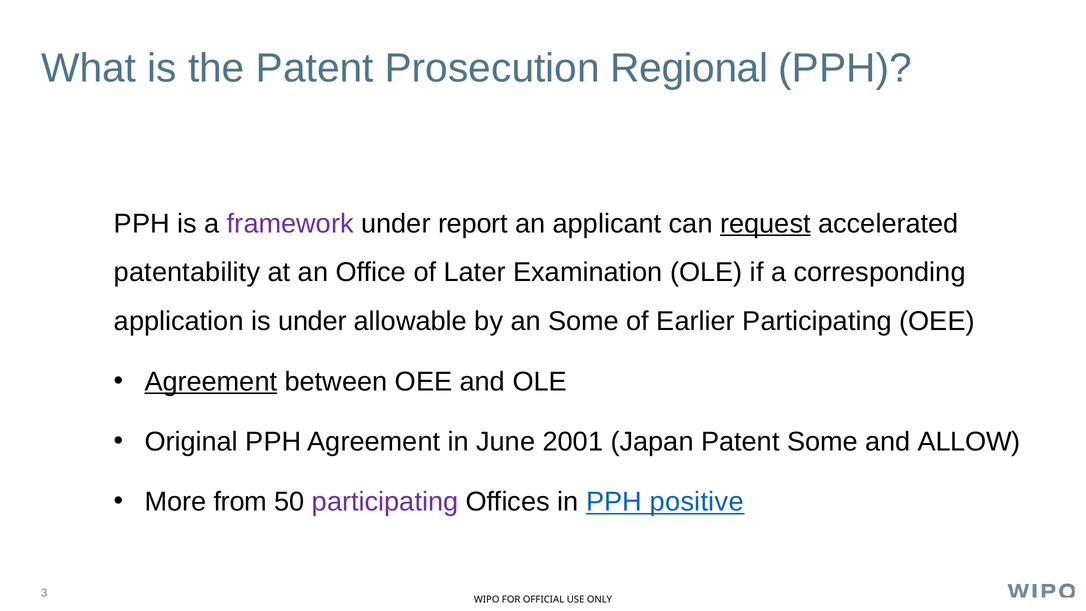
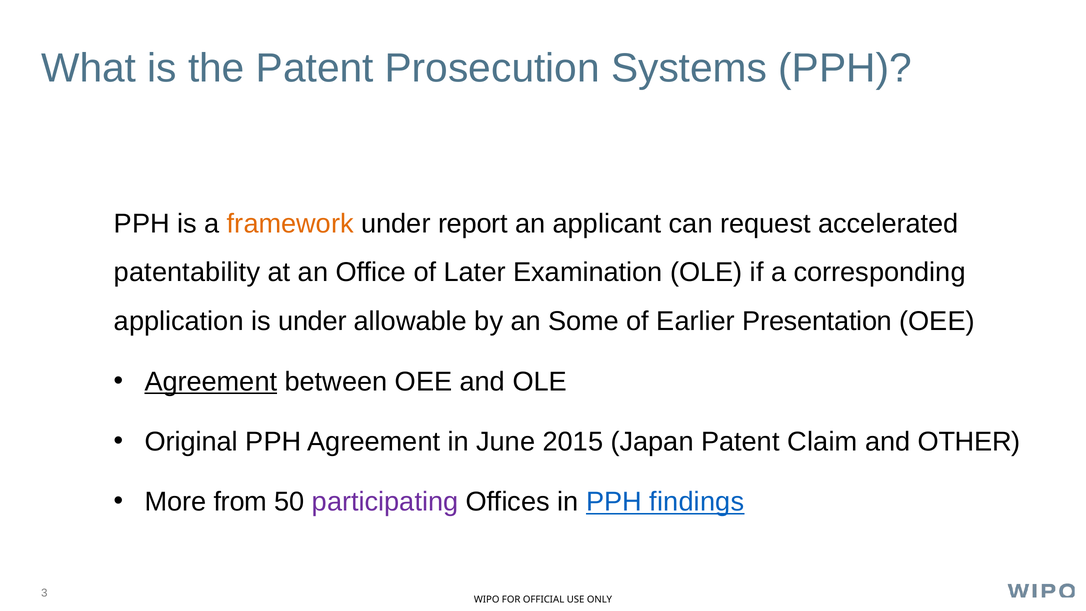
Regional: Regional -> Systems (689, 68)
framework colour: purple -> orange (290, 224)
request underline: present -> none (765, 224)
Earlier Participating: Participating -> Presentation (817, 321)
2001: 2001 -> 2015 (573, 442)
Patent Some: Some -> Claim (822, 442)
ALLOW: ALLOW -> OTHER (969, 442)
positive: positive -> findings (697, 502)
